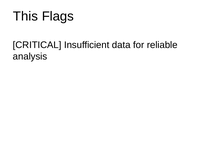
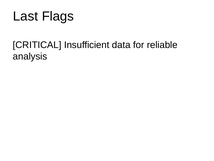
This: This -> Last (25, 16)
